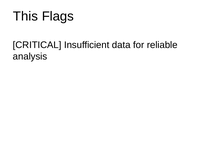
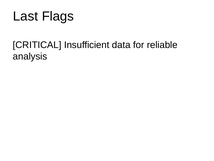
This: This -> Last (25, 16)
